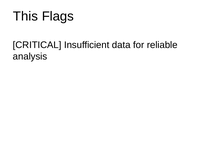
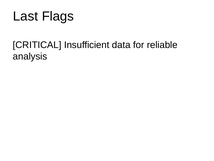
This: This -> Last (25, 16)
